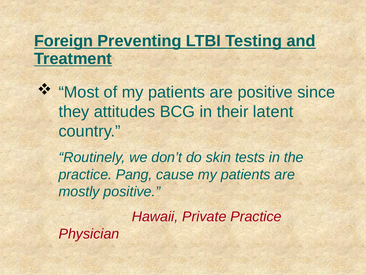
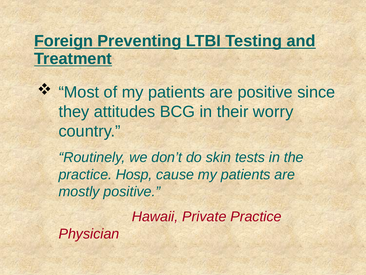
latent: latent -> worry (273, 112)
Pang: Pang -> Hosp (134, 174)
